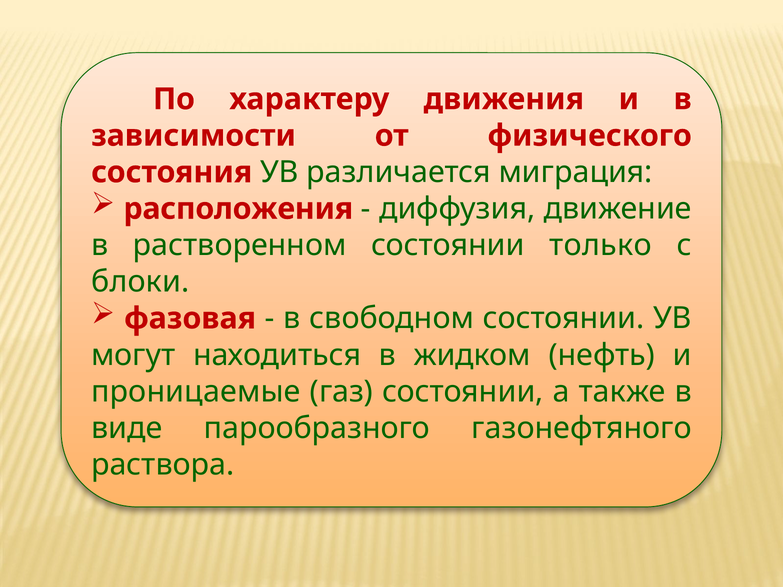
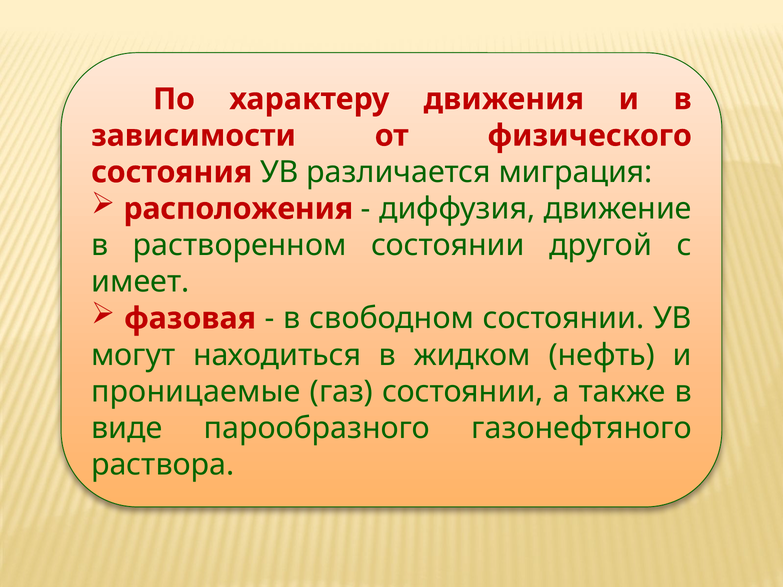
только: только -> другой (601, 245)
блоки: блоки -> имеет (140, 282)
